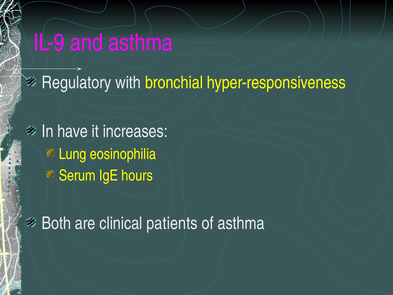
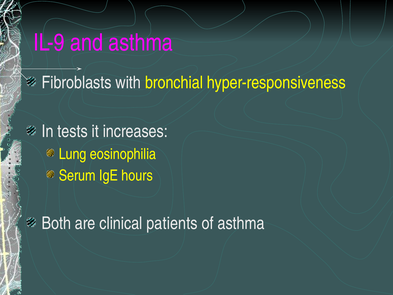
Regulatory: Regulatory -> Fibroblasts (77, 82)
have: have -> tests (73, 131)
